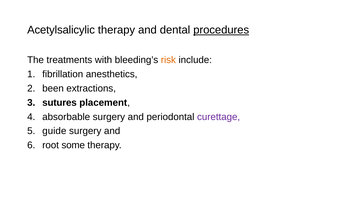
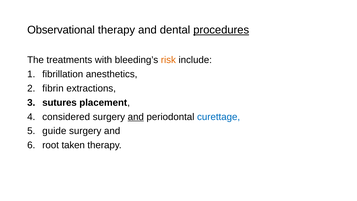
Acetylsalicylic: Acetylsalicylic -> Observational (61, 30)
been: been -> fibrin (53, 88)
absorbable: absorbable -> considered (66, 117)
and underline: none -> present (136, 117)
curettage colour: purple -> blue (219, 117)
some: some -> taken (73, 145)
